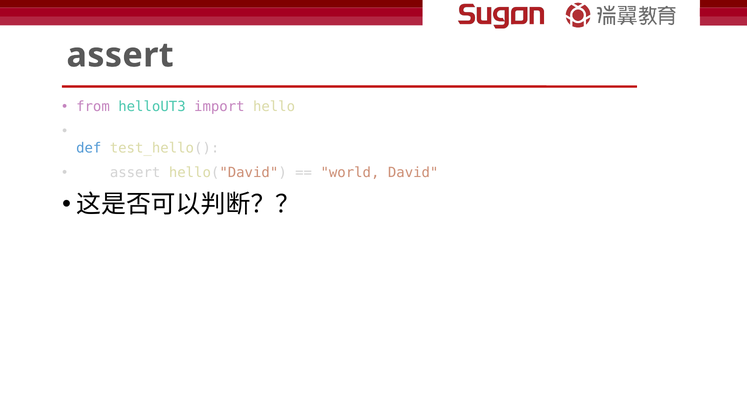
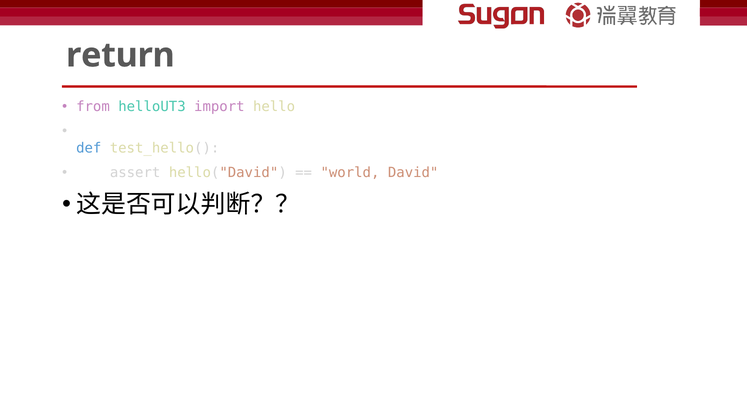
assert: assert -> return (120, 55)
